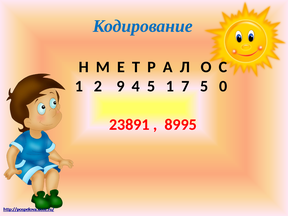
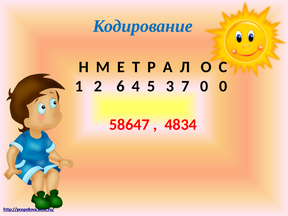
9: 9 -> 6 (120, 86)
5 1: 1 -> 3 (170, 86)
7 5: 5 -> 0 (204, 86)
23891: 23891 -> 58647 (129, 125)
8995: 8995 -> 4834 (181, 125)
